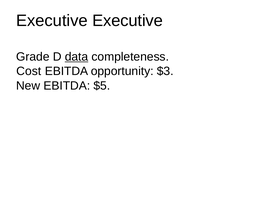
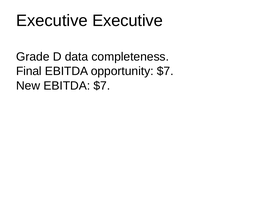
data underline: present -> none (77, 57)
Cost: Cost -> Final (29, 71)
opportunity $3: $3 -> $7 (165, 71)
EBITDA $5: $5 -> $7 (102, 85)
